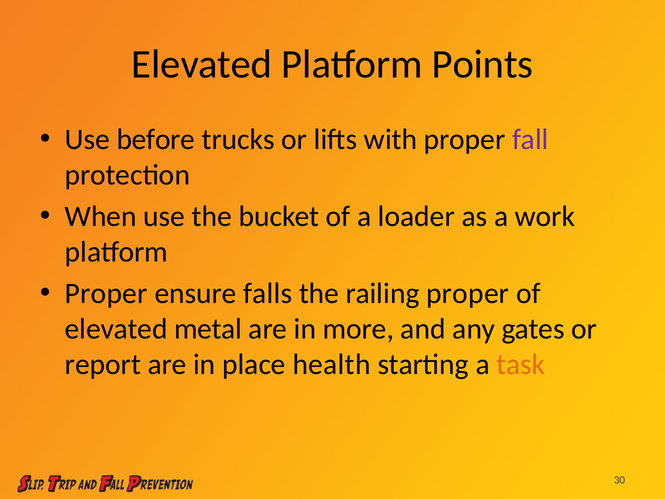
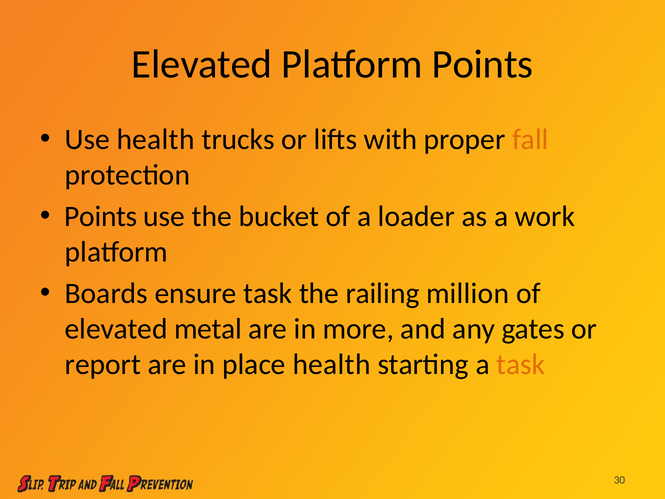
Use before: before -> health (156, 140)
fall colour: purple -> orange (530, 140)
When: When -> Points (101, 216)
Proper: Proper -> Boards (106, 293)
ensure falls: falls -> task (268, 293)
railing proper: proper -> million (468, 293)
